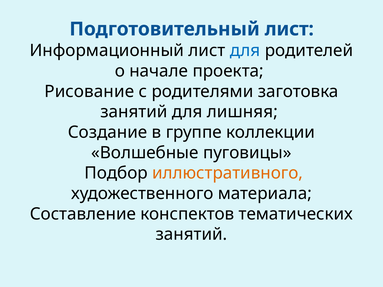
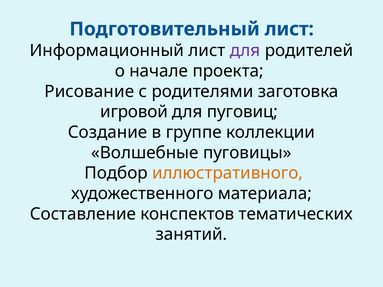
для colour: blue -> purple (245, 51)
занятий: занятий -> игровой (134, 112)
лишняя: лишняя -> пуговиц (242, 112)
